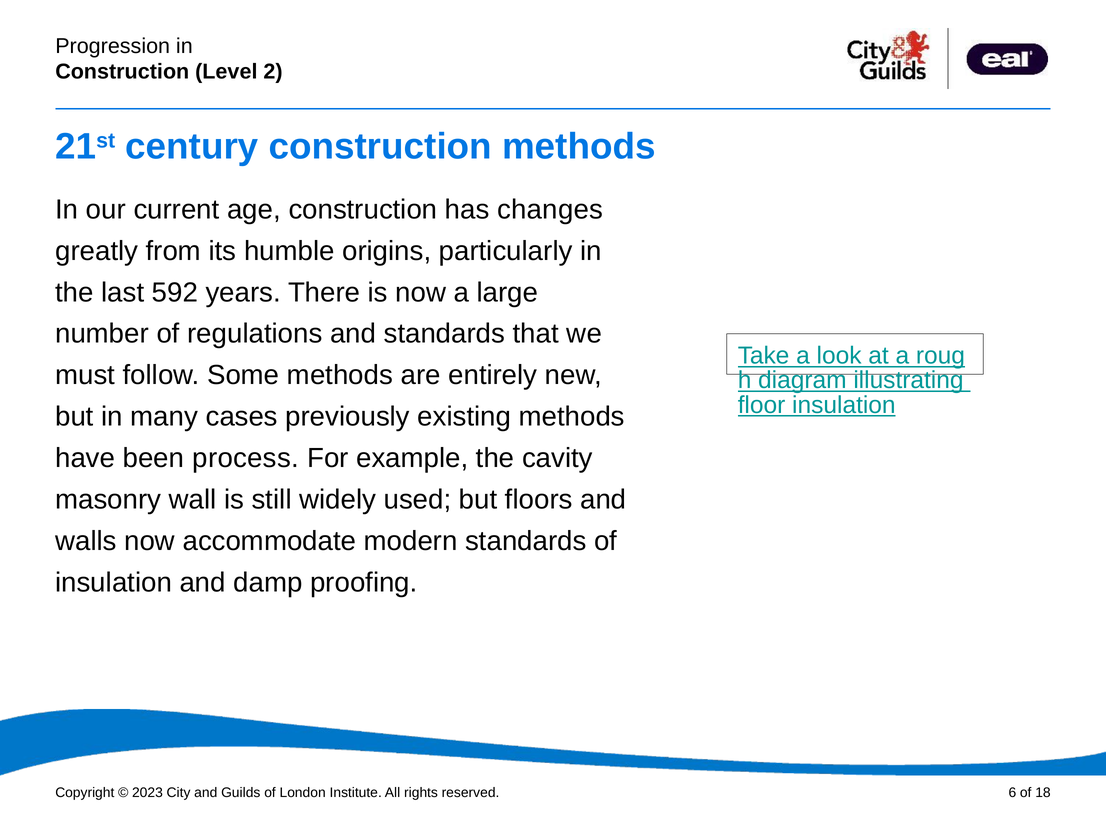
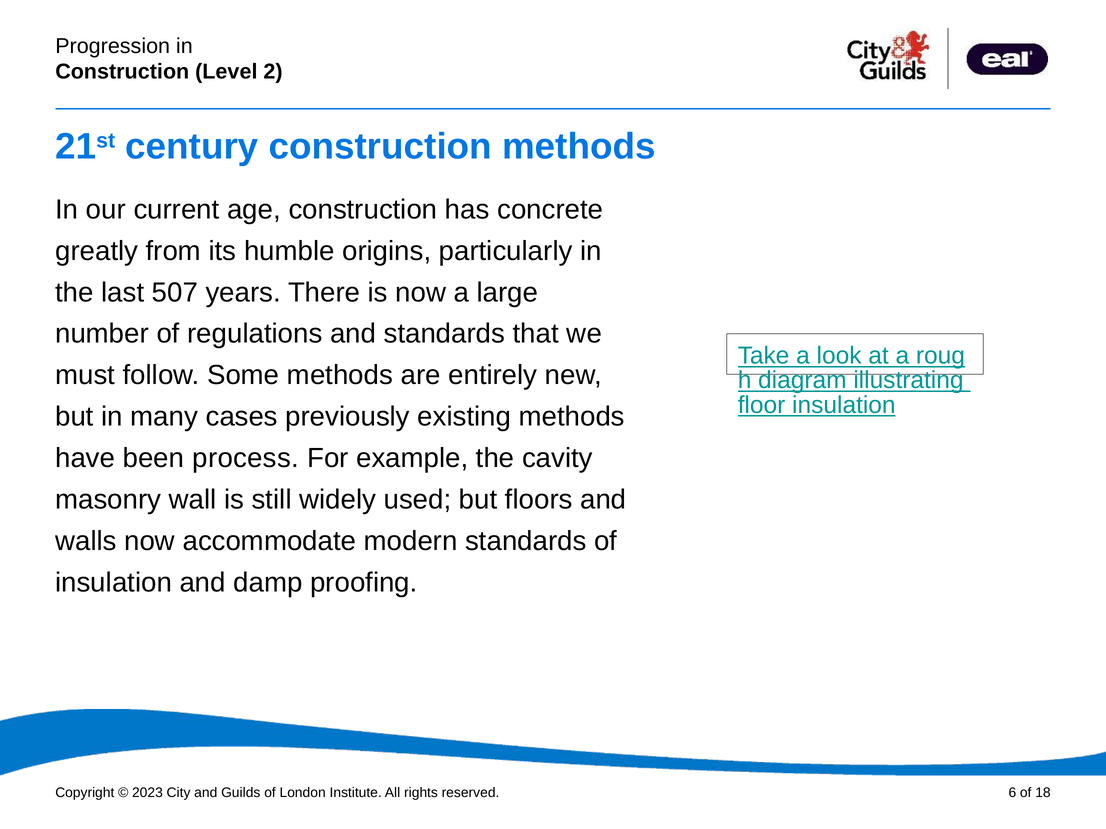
changes: changes -> concrete (550, 210)
592: 592 -> 507 (175, 293)
